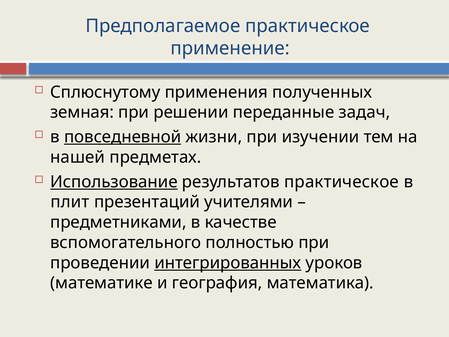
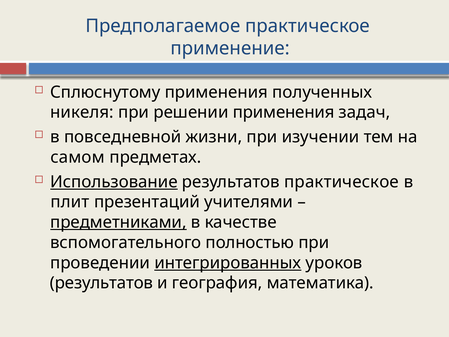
земная: земная -> никеля (82, 112)
решении переданные: переданные -> применения (284, 112)
повседневной underline: present -> none (123, 137)
нашей: нашей -> самом (78, 157)
предметниками underline: none -> present (118, 222)
математике: математике -> результатов (102, 283)
